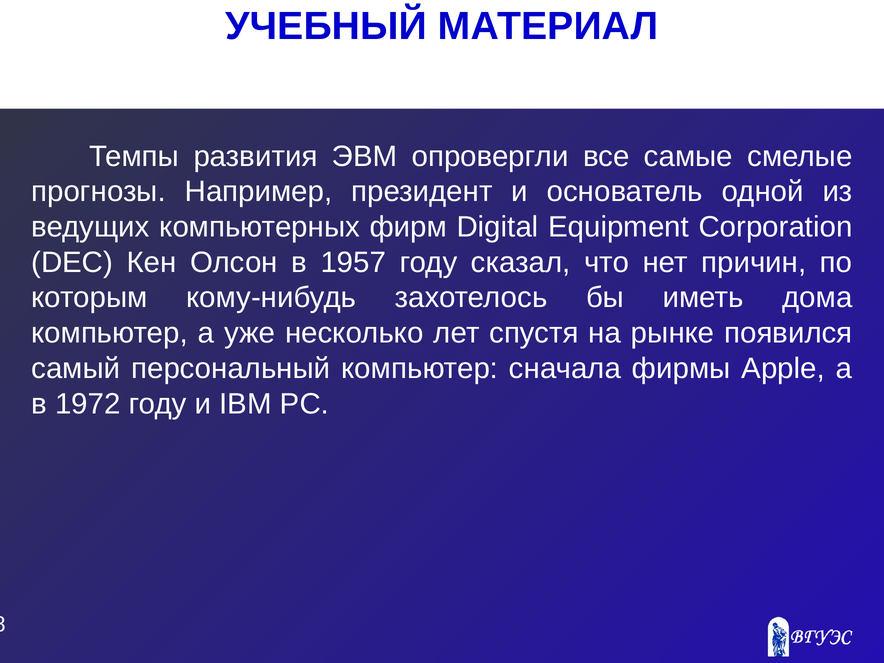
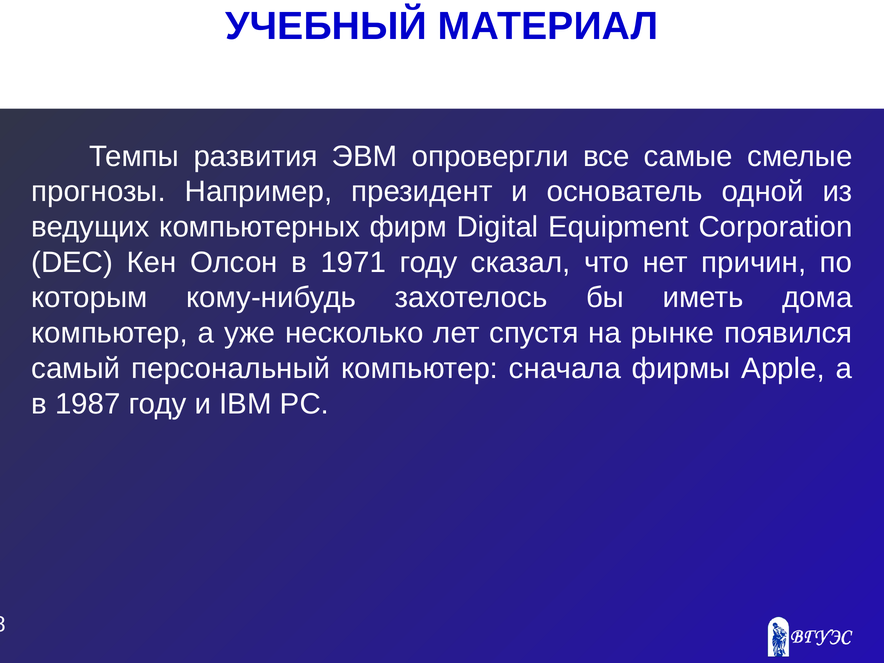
1957: 1957 -> 1971 (353, 262)
1972: 1972 -> 1987 (88, 404)
